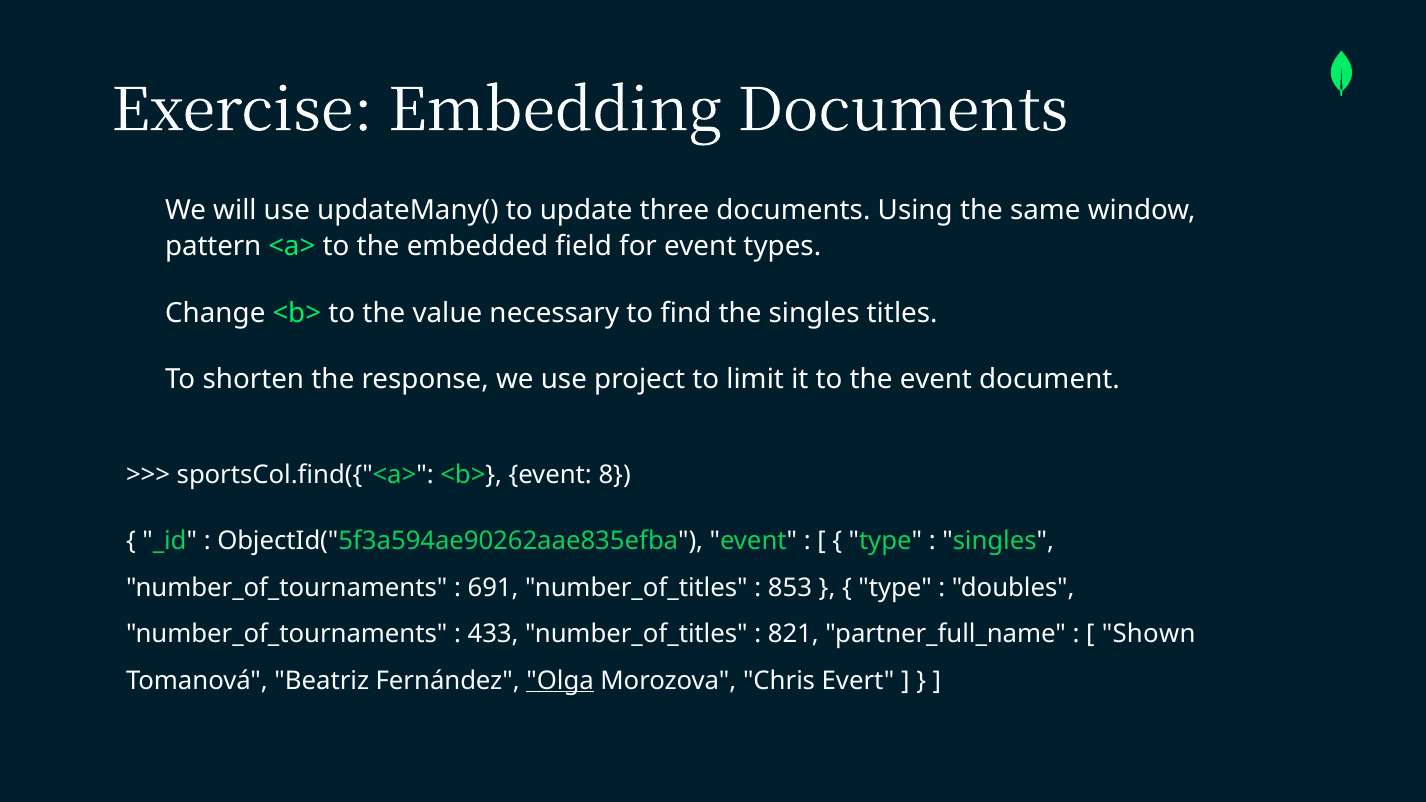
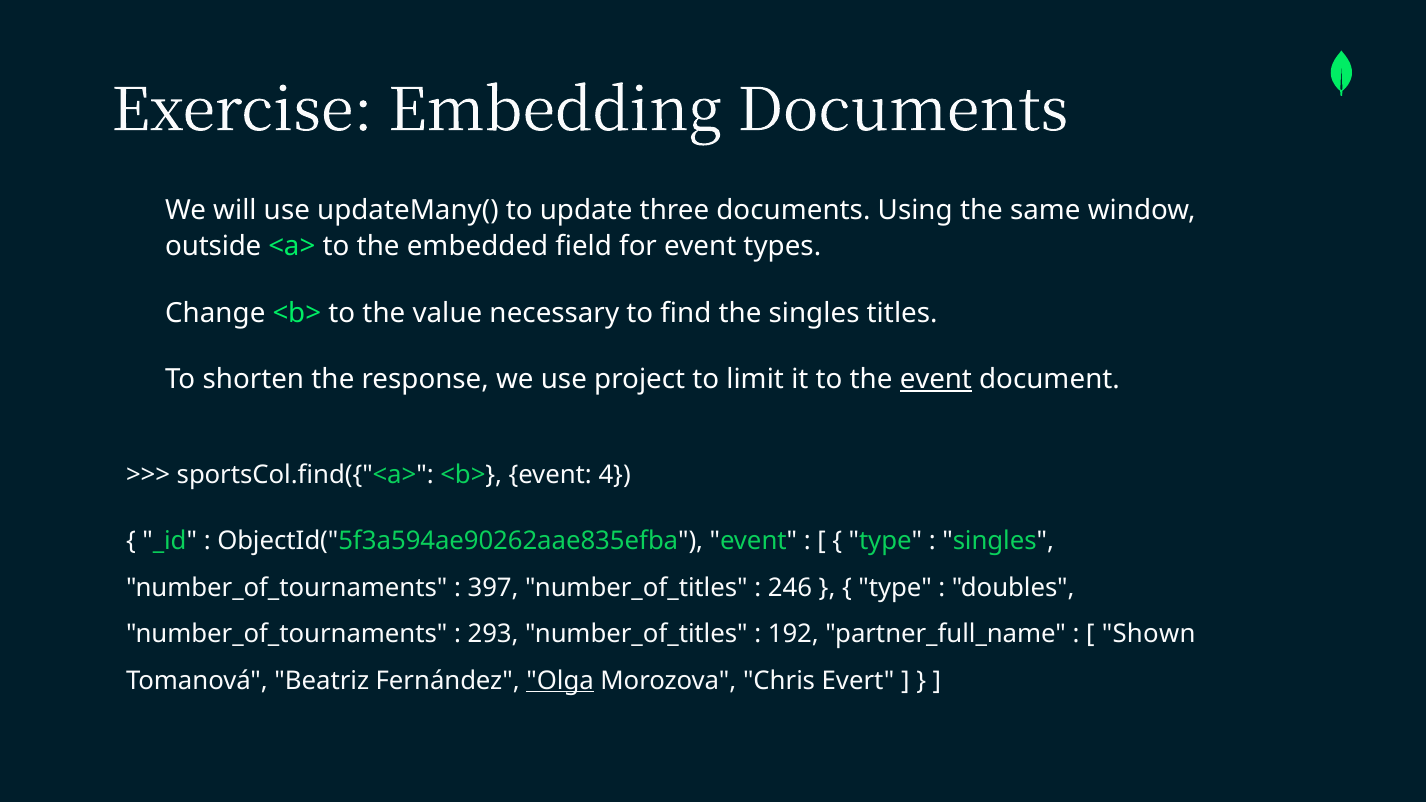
pattern: pattern -> outside (213, 247)
event underline: none -> present (936, 379)
8: 8 -> 4 (615, 475)
691: 691 -> 397 (493, 588)
853: 853 -> 246 (790, 588)
433: 433 -> 293 (493, 634)
821: 821 -> 192 (793, 634)
